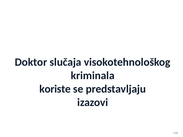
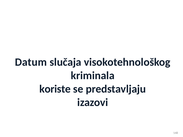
Doktor: Doktor -> Datum (31, 62)
